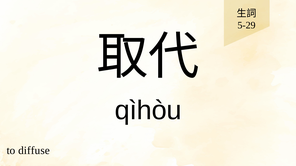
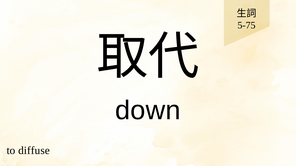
5-29: 5-29 -> 5-75 (246, 25)
qìhòu: qìhòu -> down (148, 111)
